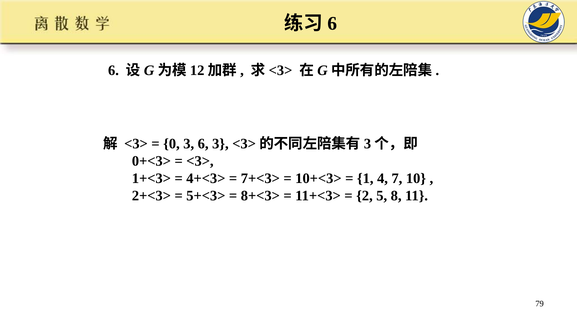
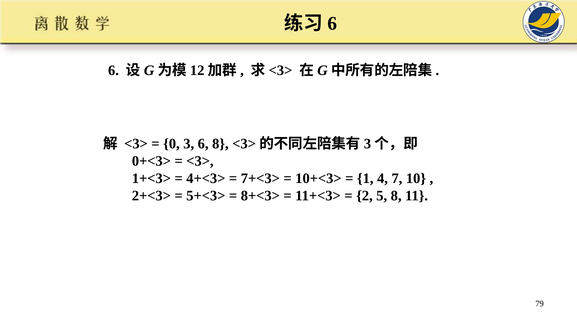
6 3: 3 -> 8 (220, 143)
